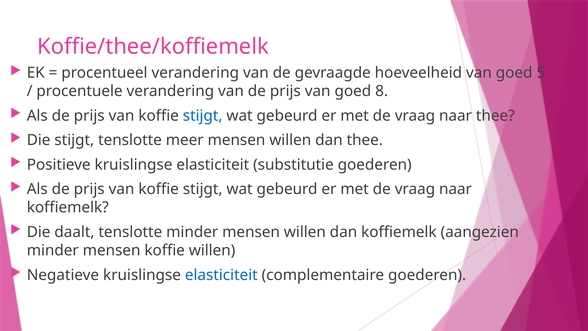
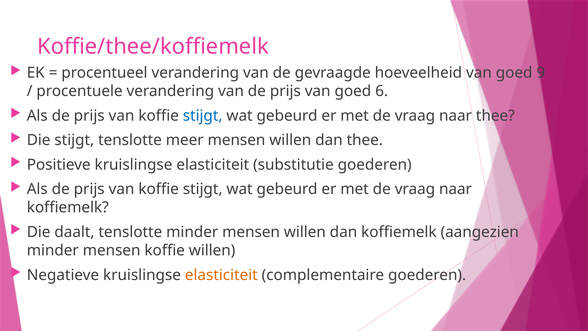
5: 5 -> 9 (541, 73)
8: 8 -> 6 (382, 91)
elasticiteit colour: blue -> orange (221, 275)
